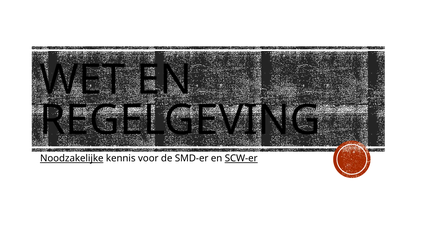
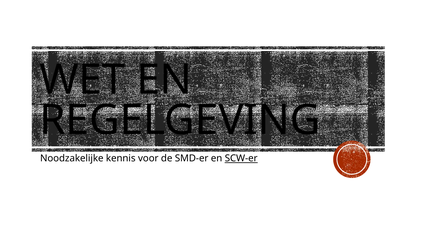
Noodzakelijke underline: present -> none (72, 158)
